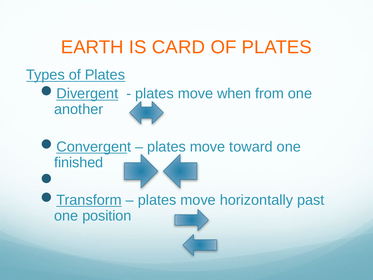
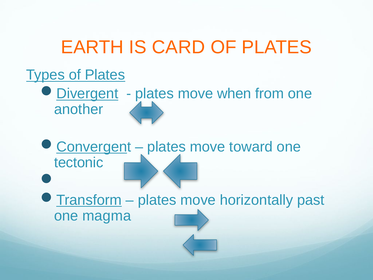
finished: finished -> tectonic (79, 162)
position: position -> magma (107, 216)
